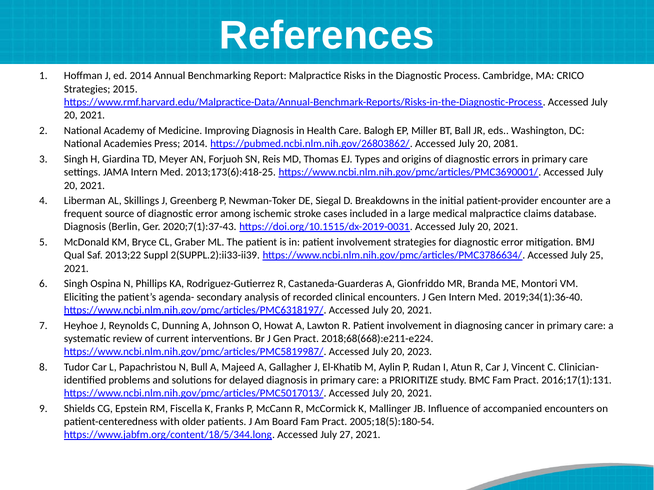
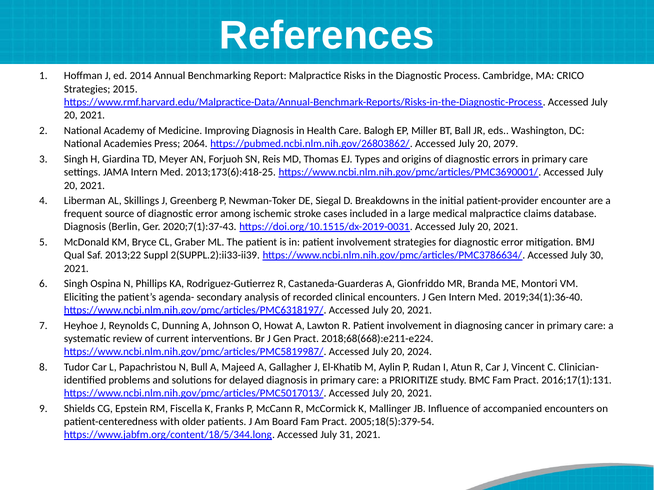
Press 2014: 2014 -> 2064 (195, 144)
2081: 2081 -> 2079 (506, 144)
25: 25 -> 30 (597, 256)
2023: 2023 -> 2024 (420, 352)
2005;18(5):180-54: 2005;18(5):180-54 -> 2005;18(5):379-54 (392, 422)
27: 27 -> 31 (346, 435)
